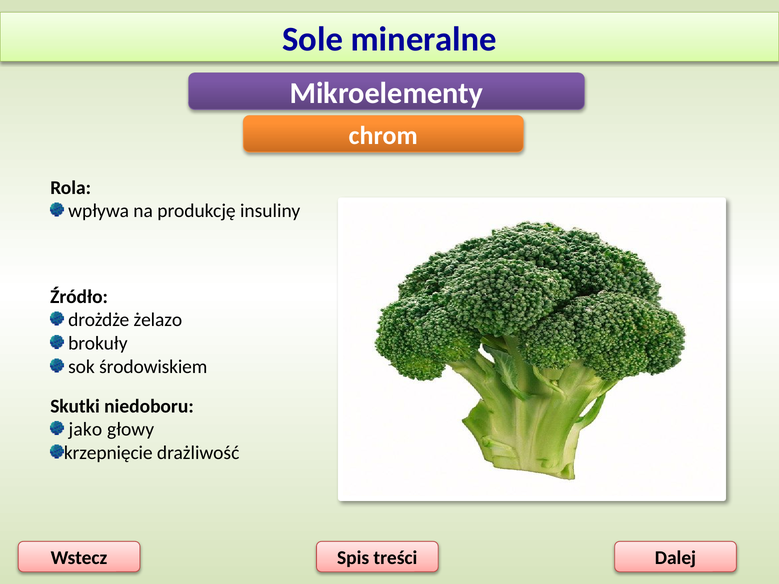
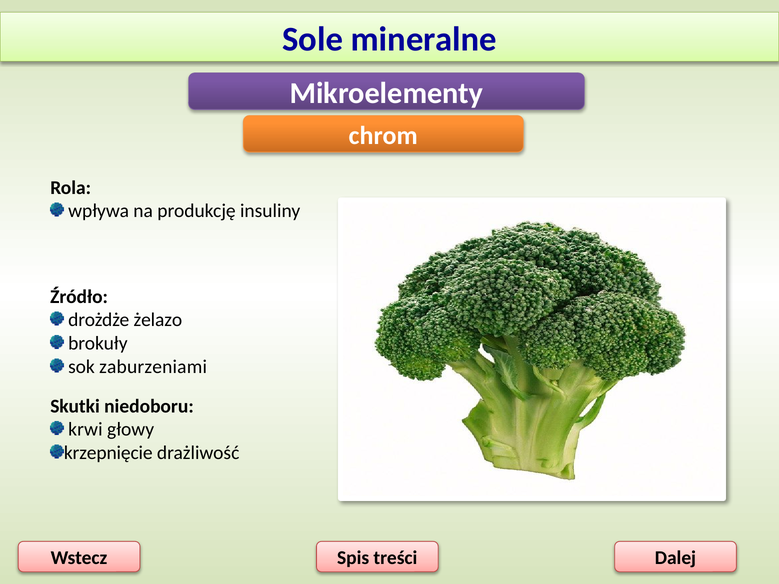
środowiskiem: środowiskiem -> zaburzeniami (153, 367)
jako: jako -> krwi (85, 430)
